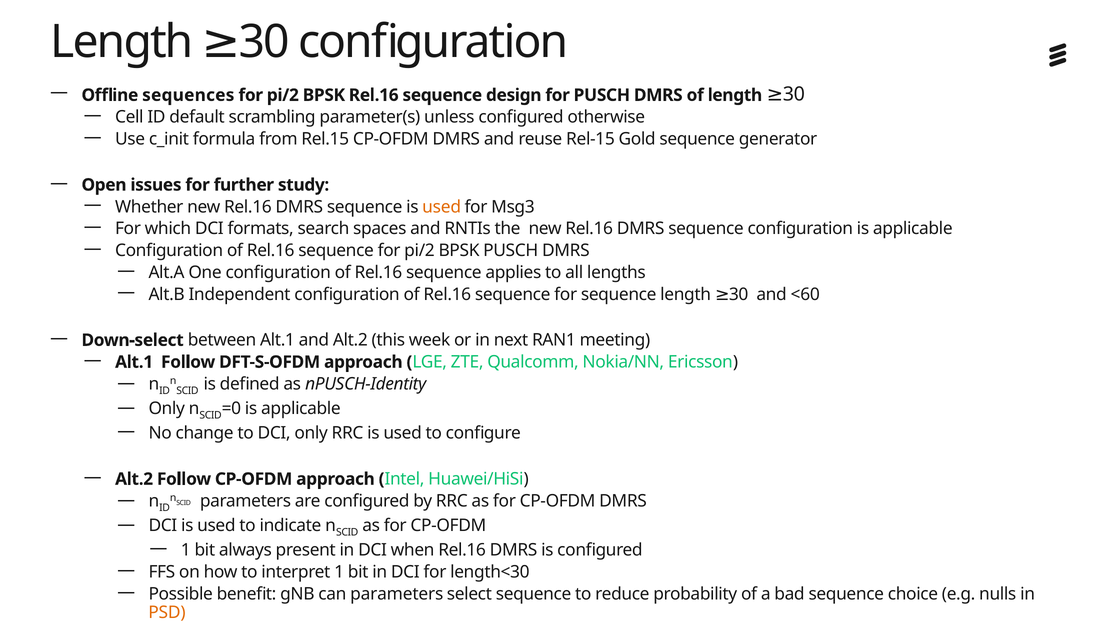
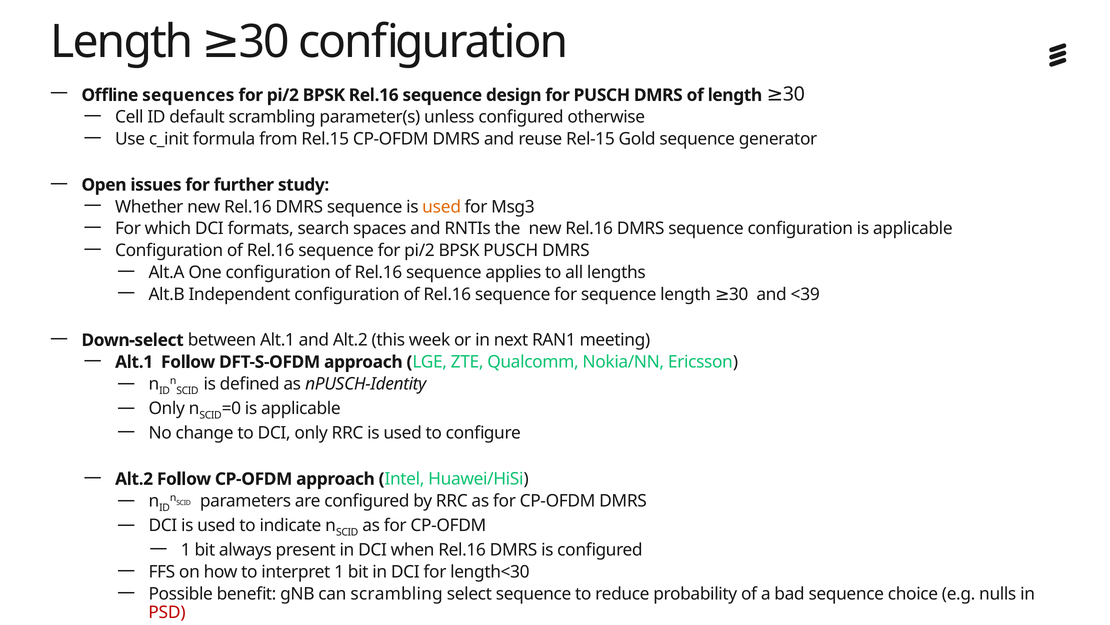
<60: <60 -> <39 (805, 294)
can parameters: parameters -> scrambling (397, 593)
PSD colour: orange -> red (167, 612)
